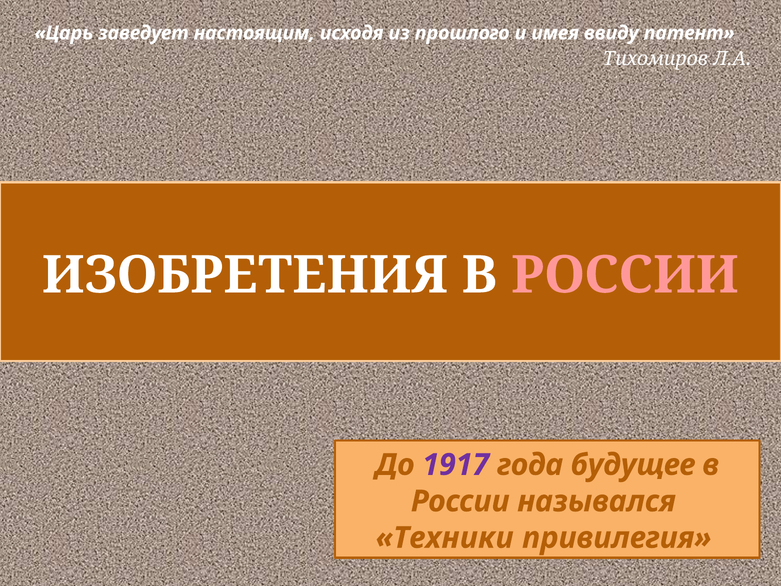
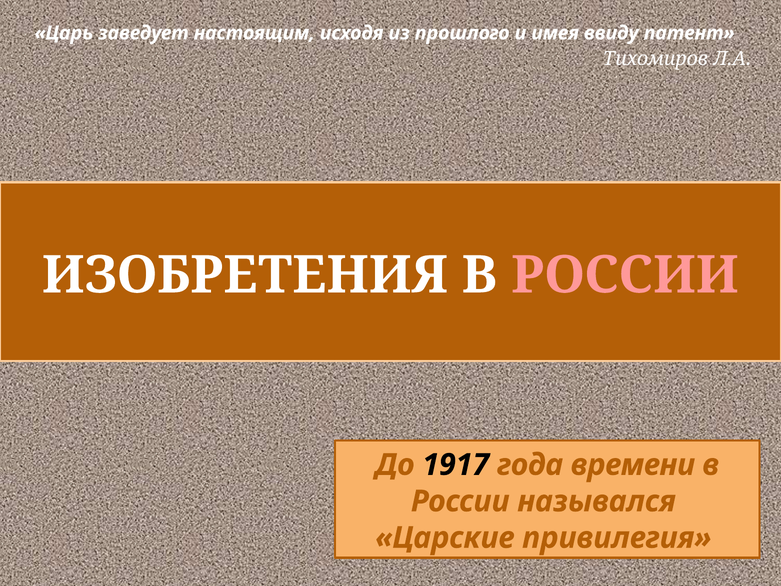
1917 colour: purple -> black (456, 465)
будущее: будущее -> времени (633, 465)
Техники: Техники -> Царские (445, 538)
